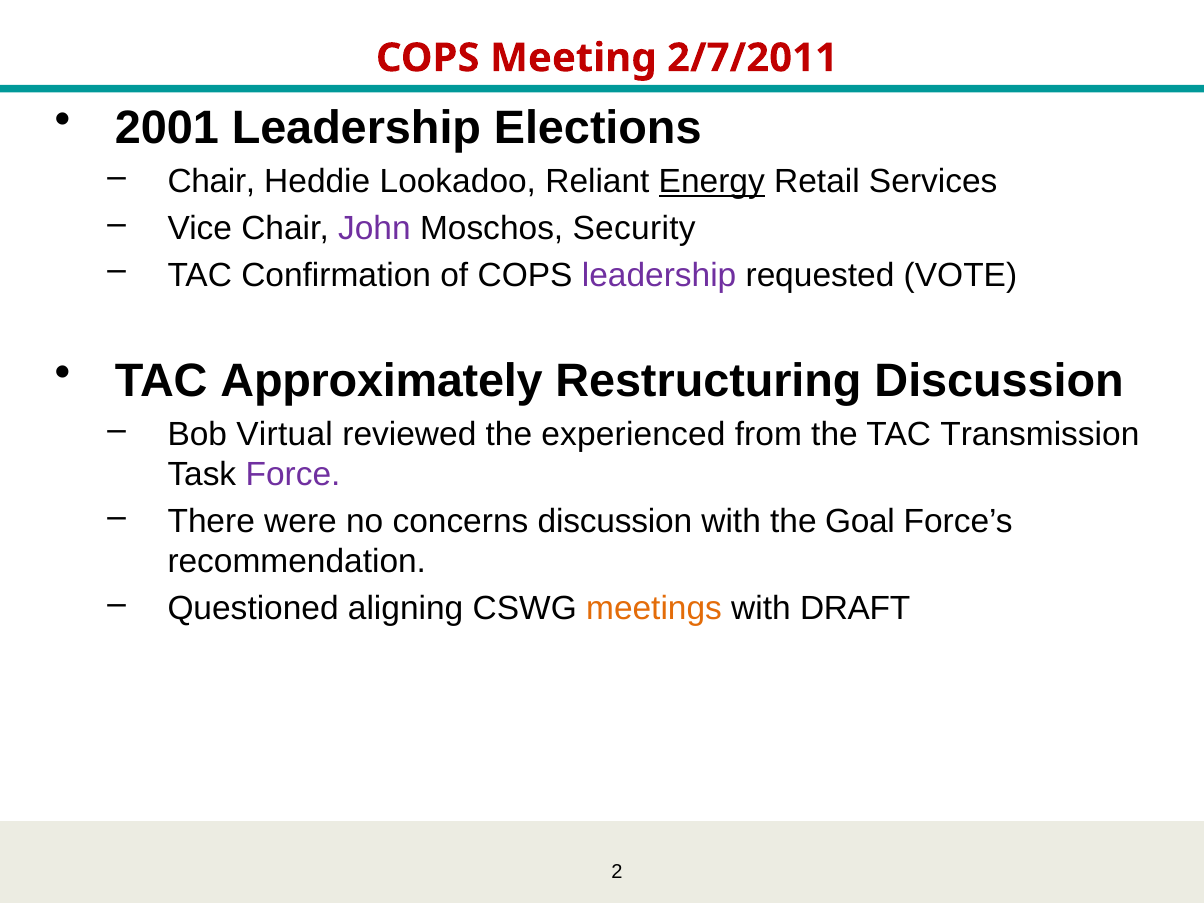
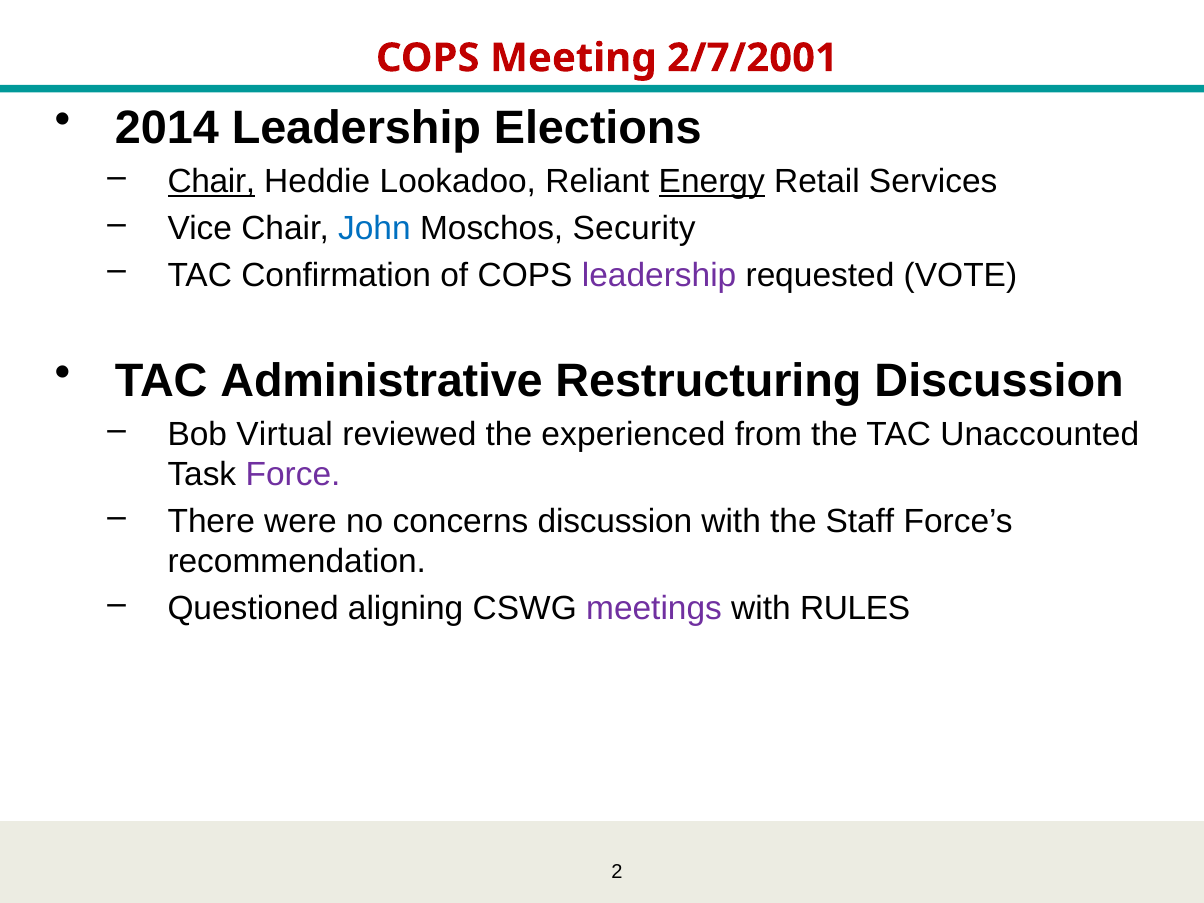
2/7/2011: 2/7/2011 -> 2/7/2001 (753, 58)
2001: 2001 -> 2014 (167, 128)
Chair underline: none -> present (211, 182)
John colour: purple -> blue (374, 228)
Approximately: Approximately -> Administrative (382, 381)
Transmission: Transmission -> Unaccounted (1040, 435)
Goal: Goal -> Staff (860, 522)
meetings colour: orange -> purple (654, 609)
DRAFT: DRAFT -> RULES (855, 609)
